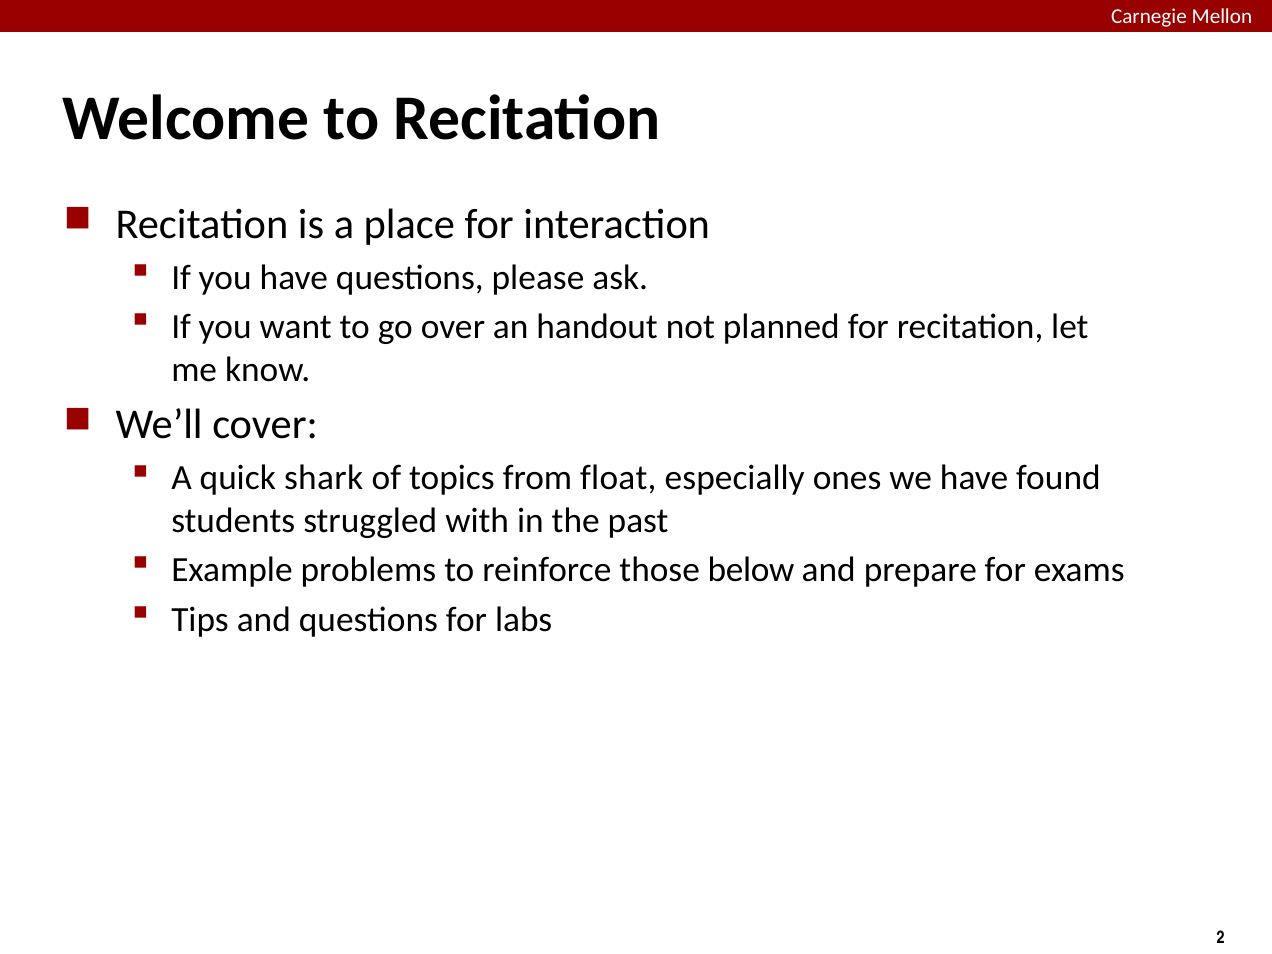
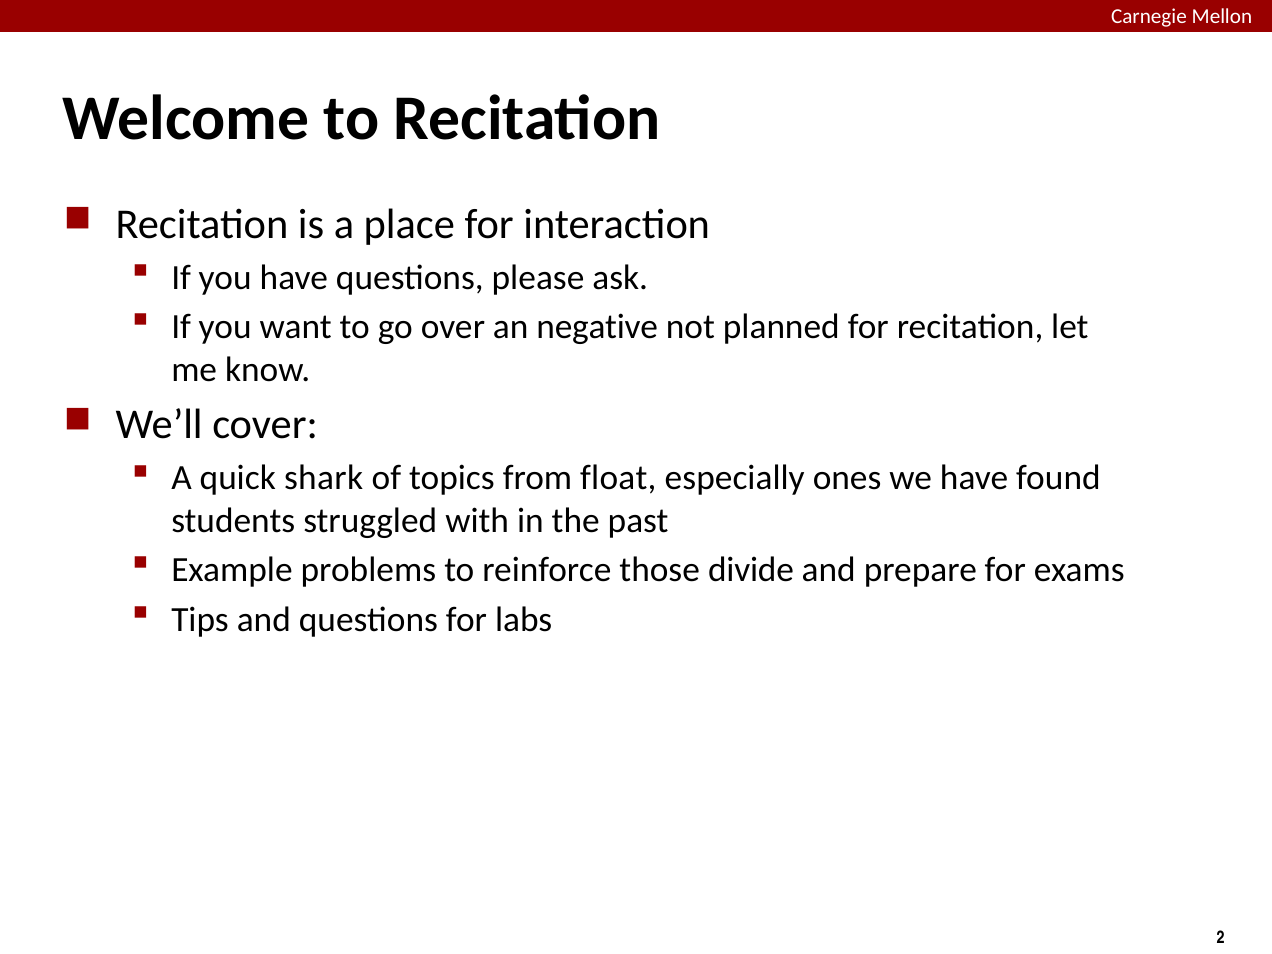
handout: handout -> negative (597, 327)
below: below -> divide (751, 570)
